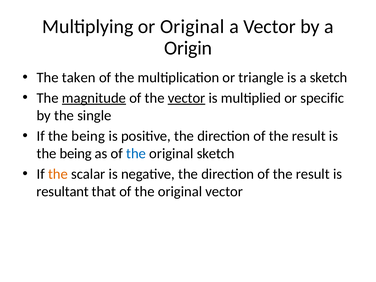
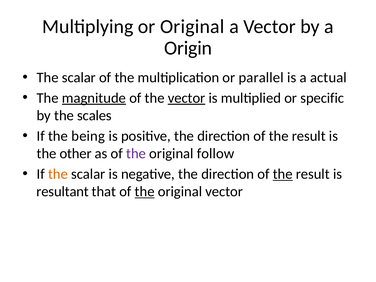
taken: taken -> scalar (79, 77)
triangle: triangle -> parallel (261, 77)
a sketch: sketch -> actual (328, 77)
single: single -> scales (94, 116)
being: being -> other (76, 154)
the colour: blue -> purple (136, 154)
original sketch: sketch -> follow (216, 154)
the underline: none -> present (283, 174)
the underline: none -> present (145, 192)
